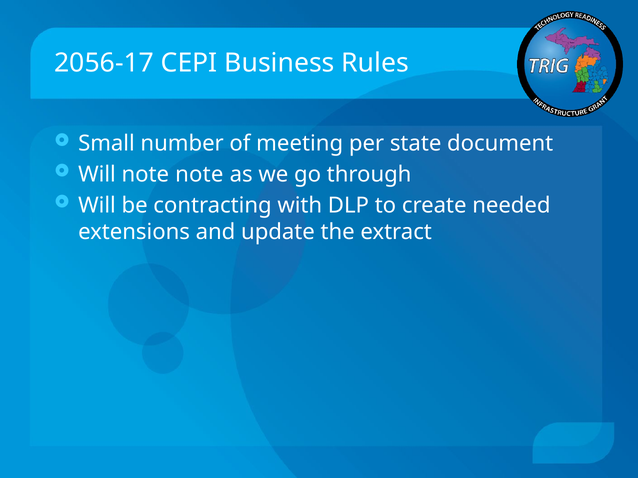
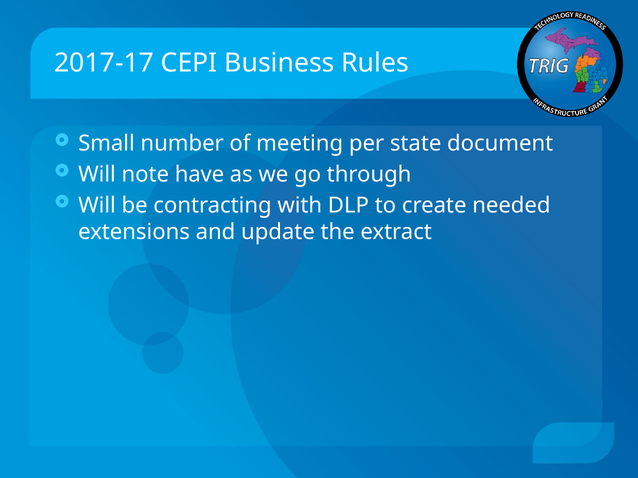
2056-17: 2056-17 -> 2017-17 (104, 63)
note note: note -> have (199, 174)
